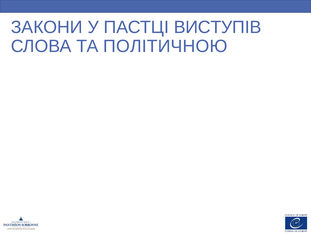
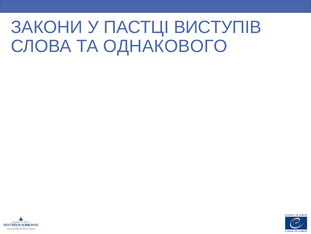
ПОЛІТИЧНОЮ: ПОЛІТИЧНОЮ -> ОДНАКОВОГО (165, 46)
